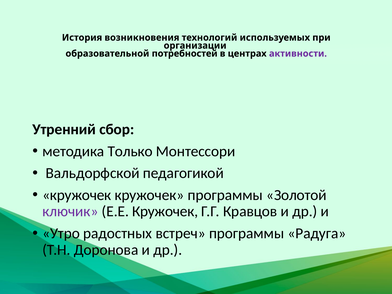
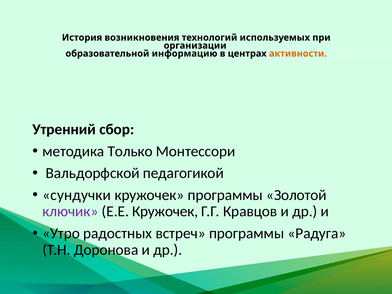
потребностей: потребностей -> информацию (185, 54)
активности colour: purple -> orange (298, 54)
кружочек: кружочек -> сундучки (77, 195)
